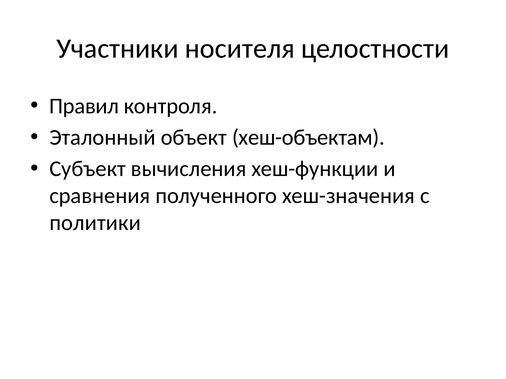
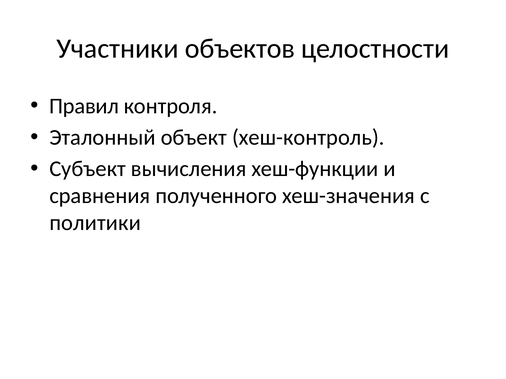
носителя: носителя -> объектов (240, 49)
хеш-объектам: хеш-объектам -> хеш-контроль (308, 138)
